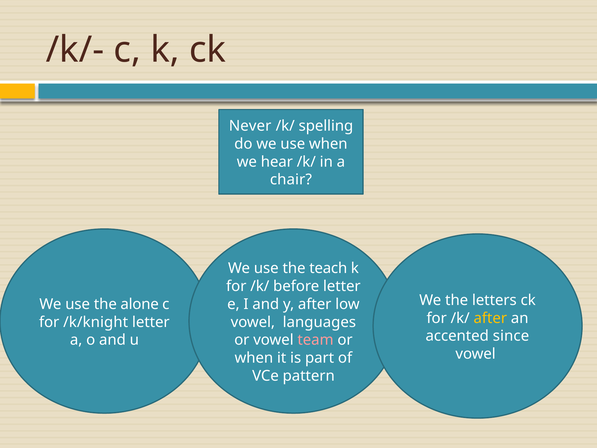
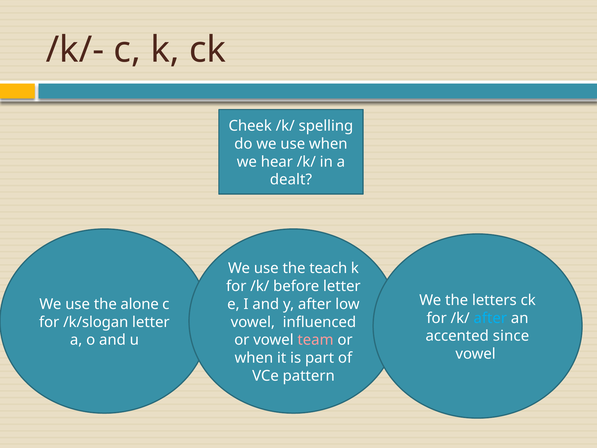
Never: Never -> Cheek (250, 126)
chair: chair -> dealt (291, 180)
after colour: yellow -> light blue (490, 318)
/k/knight: /k/knight -> /k/slogan (96, 322)
languages: languages -> influenced (319, 322)
